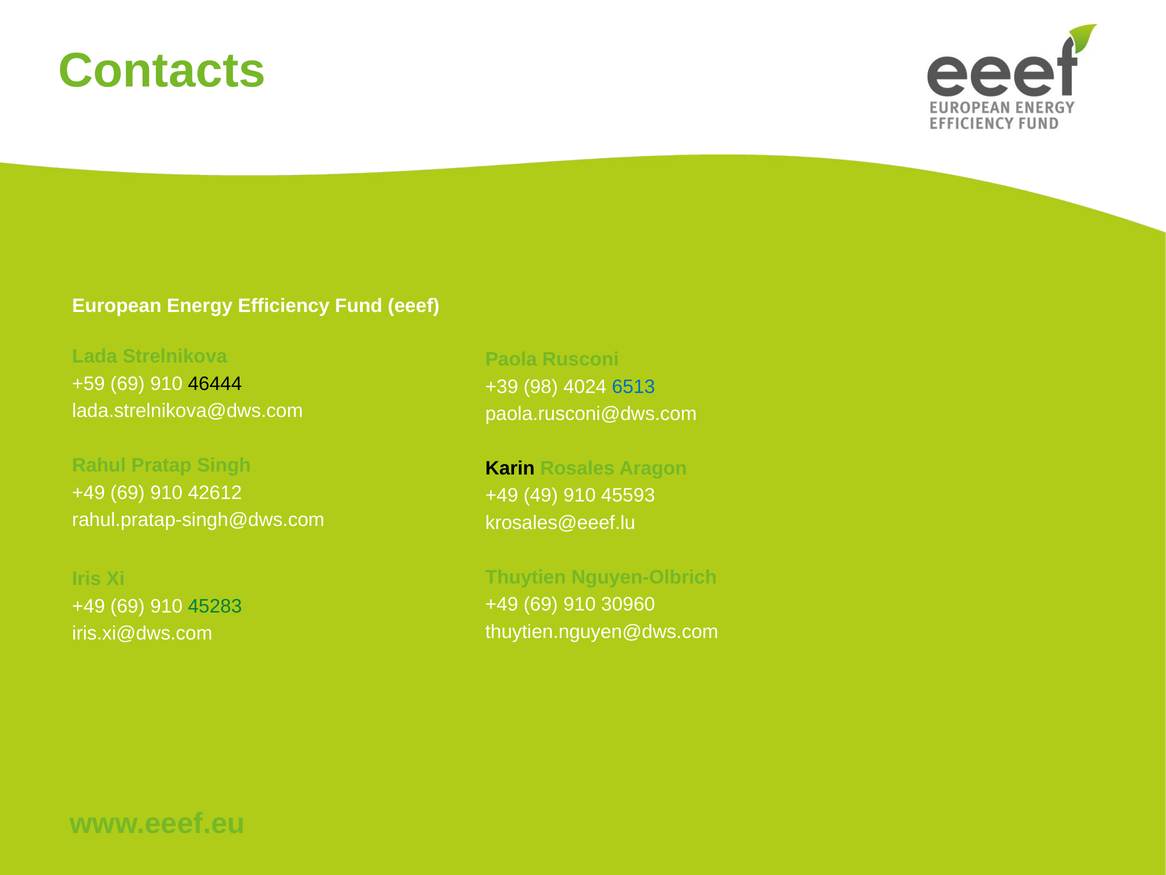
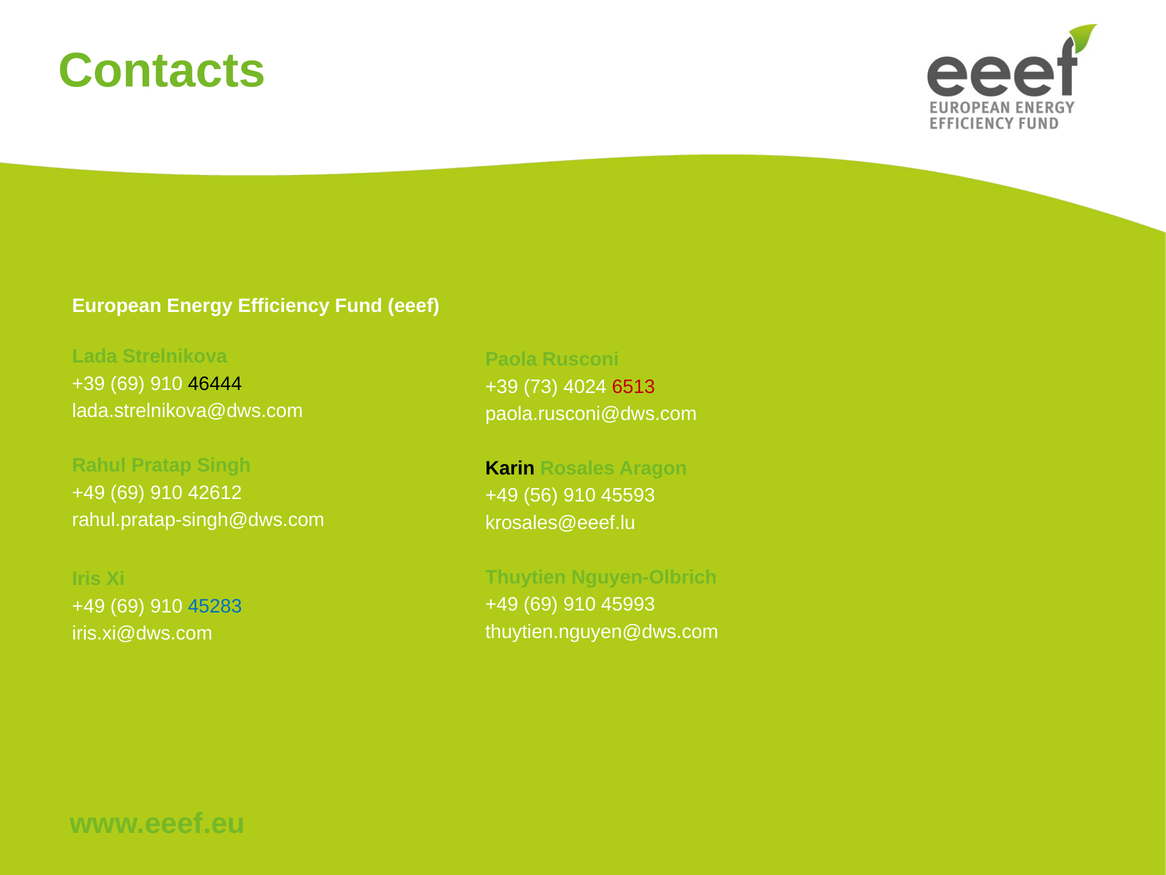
+59: +59 -> +39 (89, 383)
98: 98 -> 73 (541, 386)
6513 colour: blue -> red (634, 386)
49: 49 -> 56 (541, 495)
30960: 30960 -> 45993 (628, 604)
45283 colour: green -> blue (215, 606)
